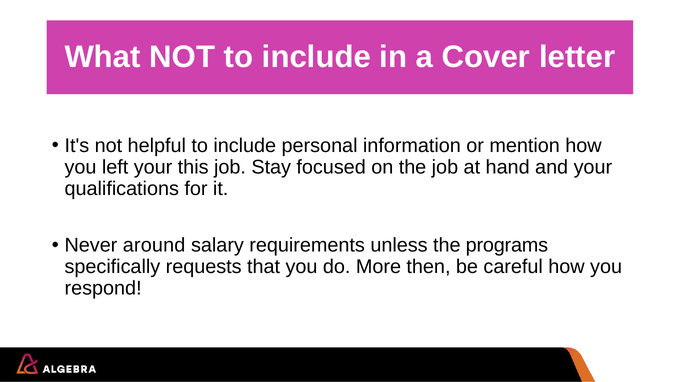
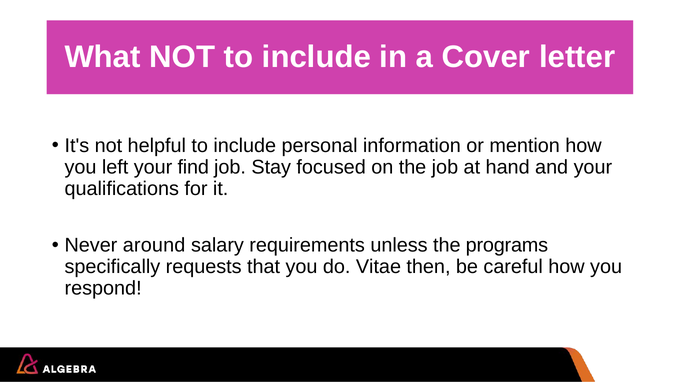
this: this -> find (193, 167)
More: More -> Vitae (378, 267)
